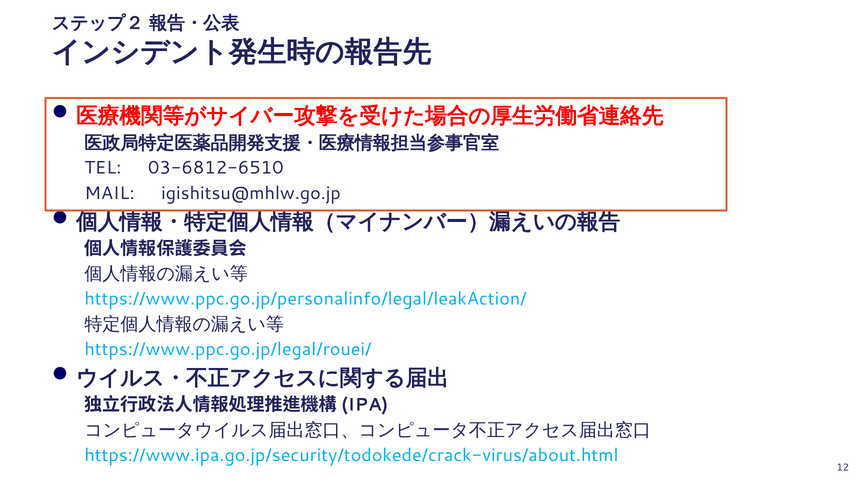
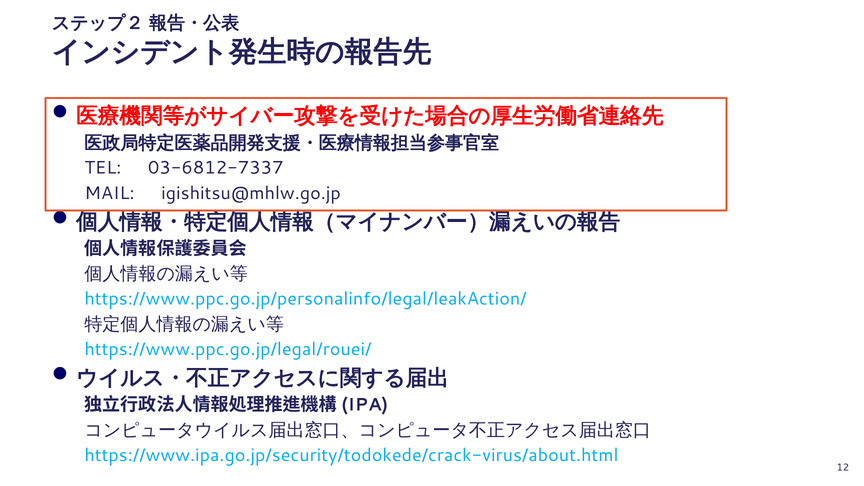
03-6812-6510: 03-6812-6510 -> 03-6812-7337 (216, 168)
